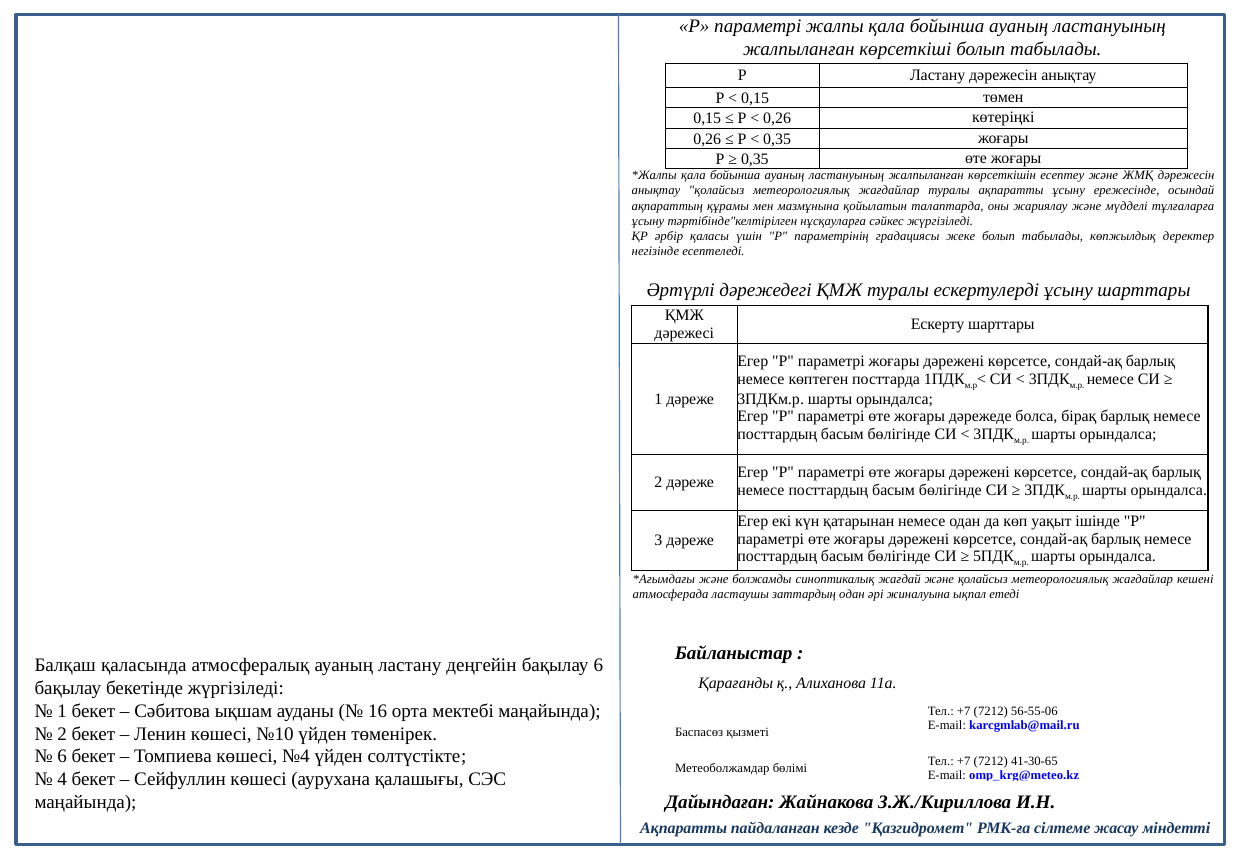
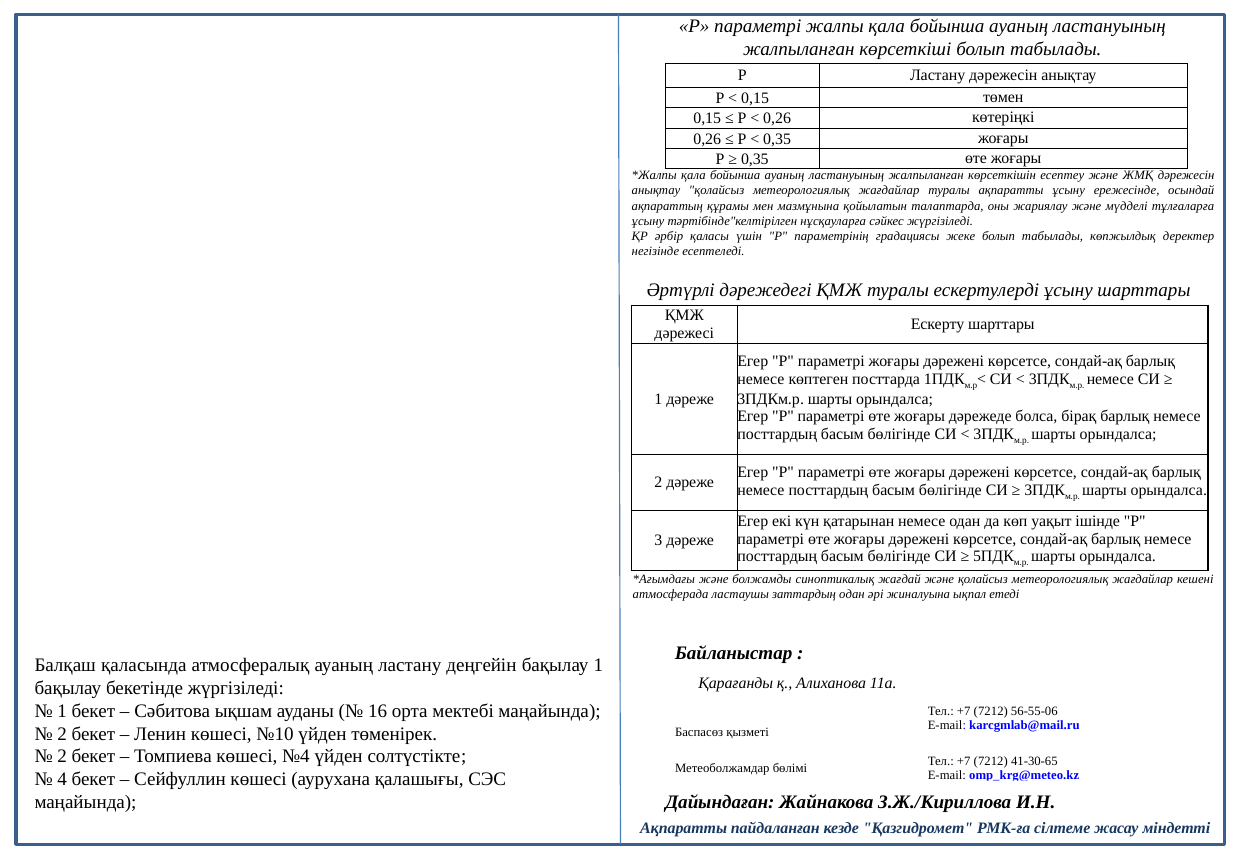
бақылау 6: 6 -> 1 (598, 665)
6: 6 -> 2 (62, 757)
